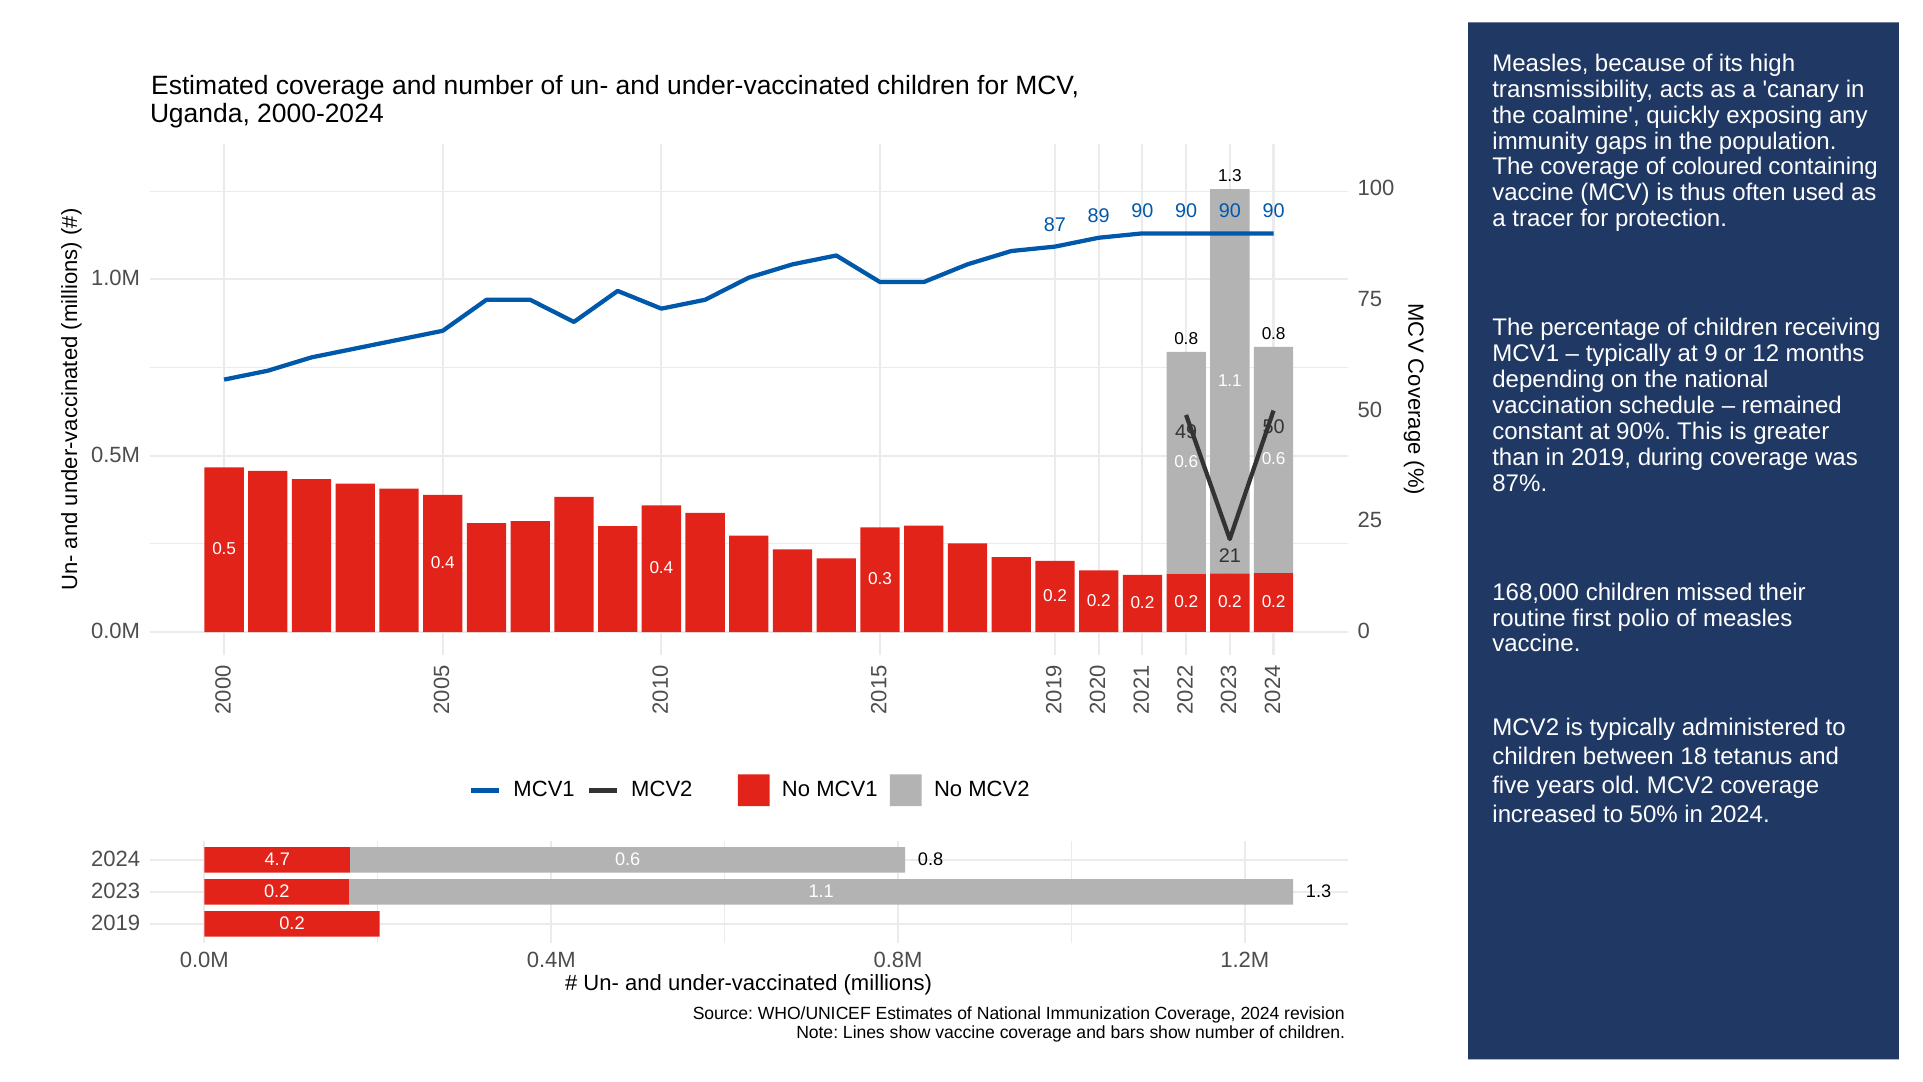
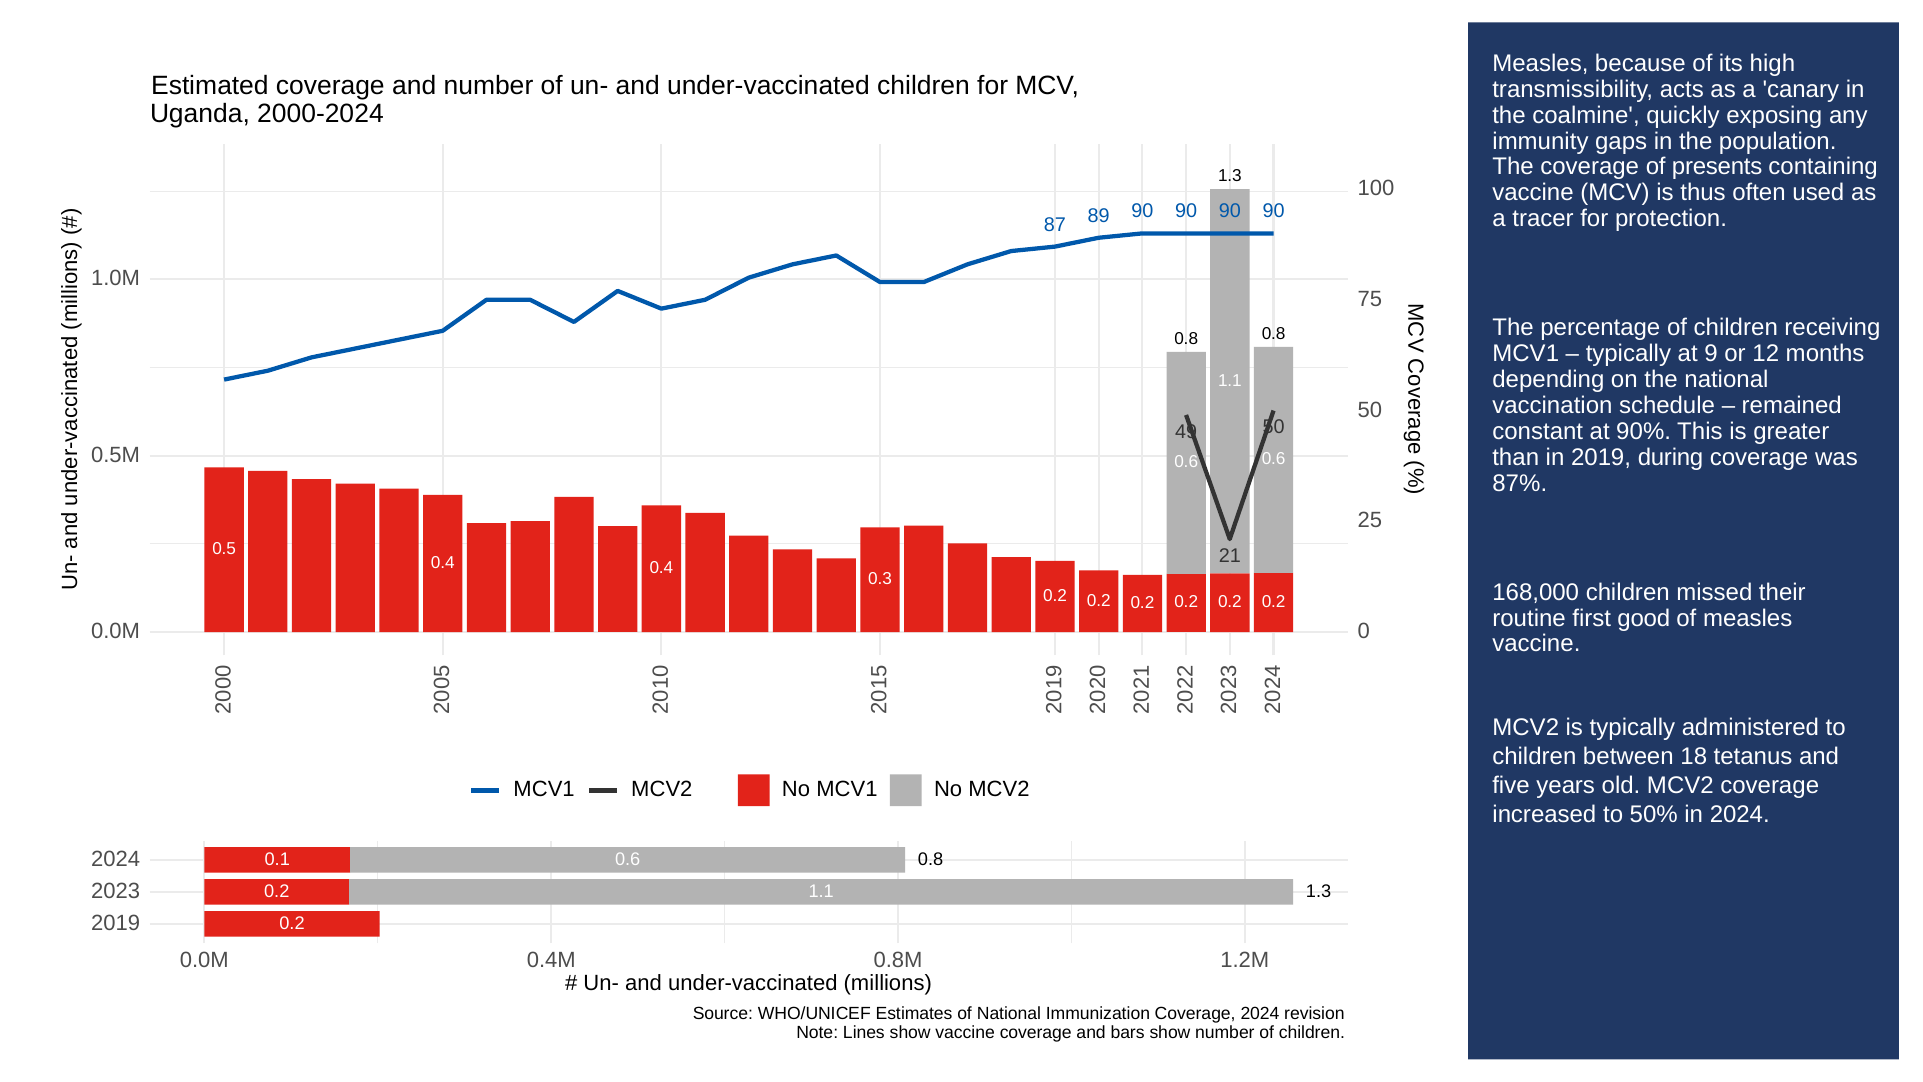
coloured: coloured -> presents (1717, 167)
polio: polio -> good (1644, 618)
4.7: 4.7 -> 0.1 (277, 859)
